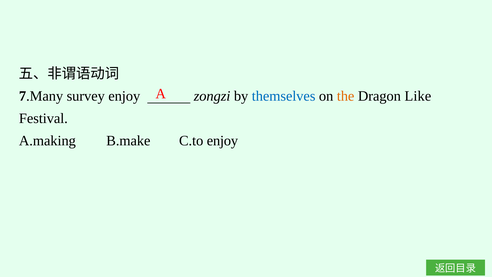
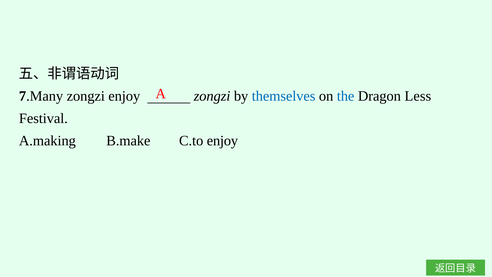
7.Many survey: survey -> zongzi (86, 96)
the colour: orange -> blue (346, 96)
Like: Like -> Less (418, 96)
